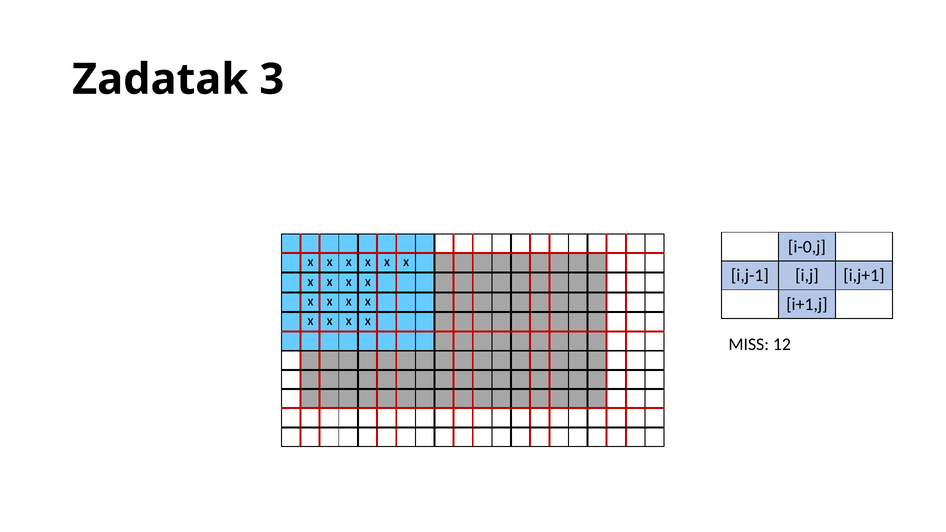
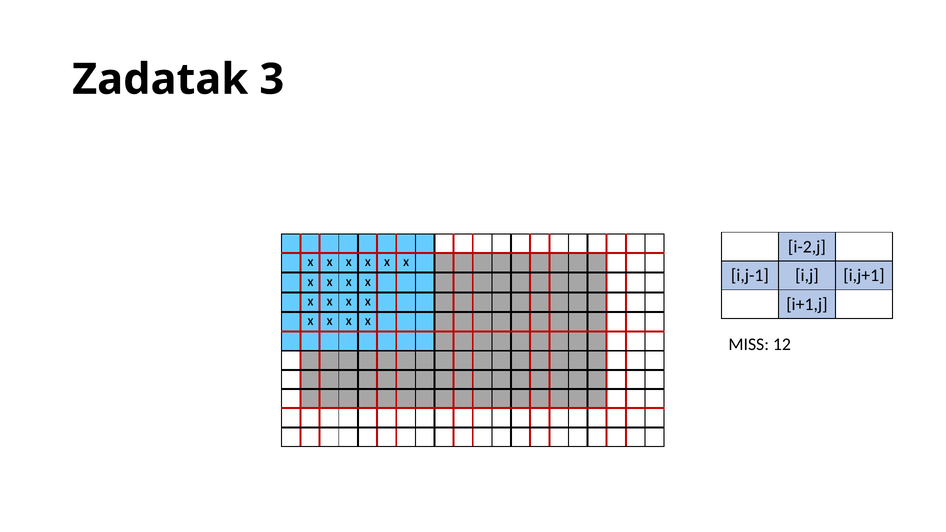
i-0,j: i-0,j -> i-2,j (807, 247)
